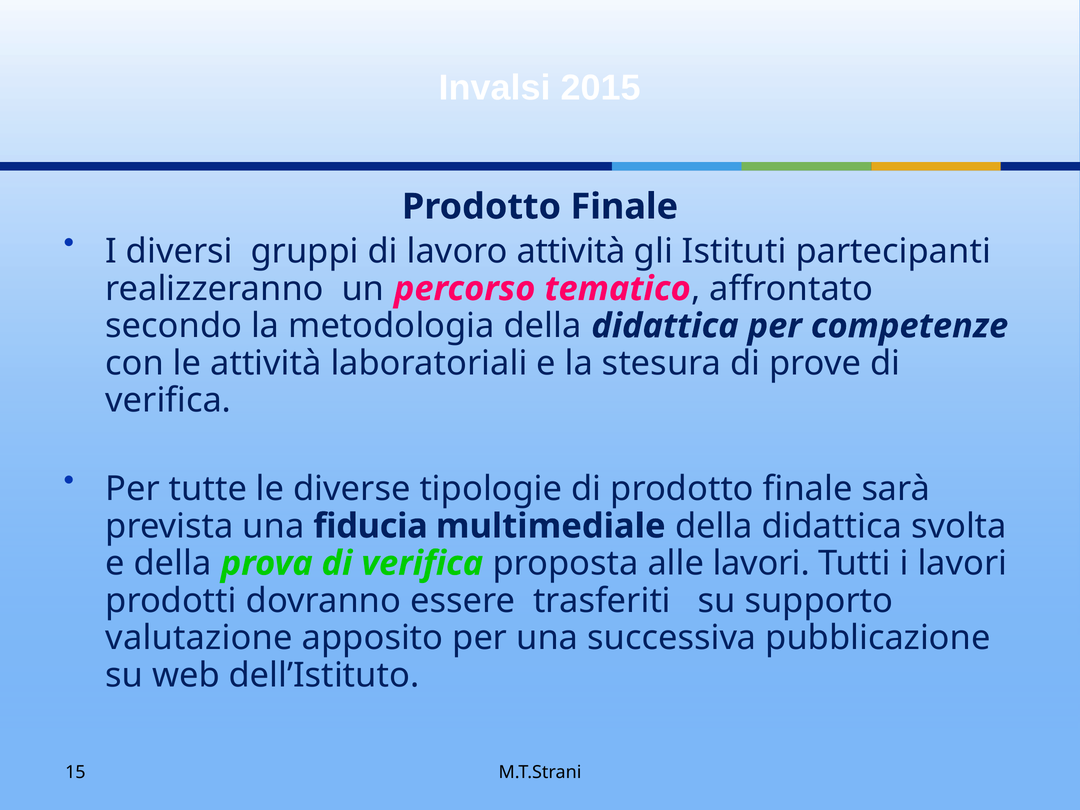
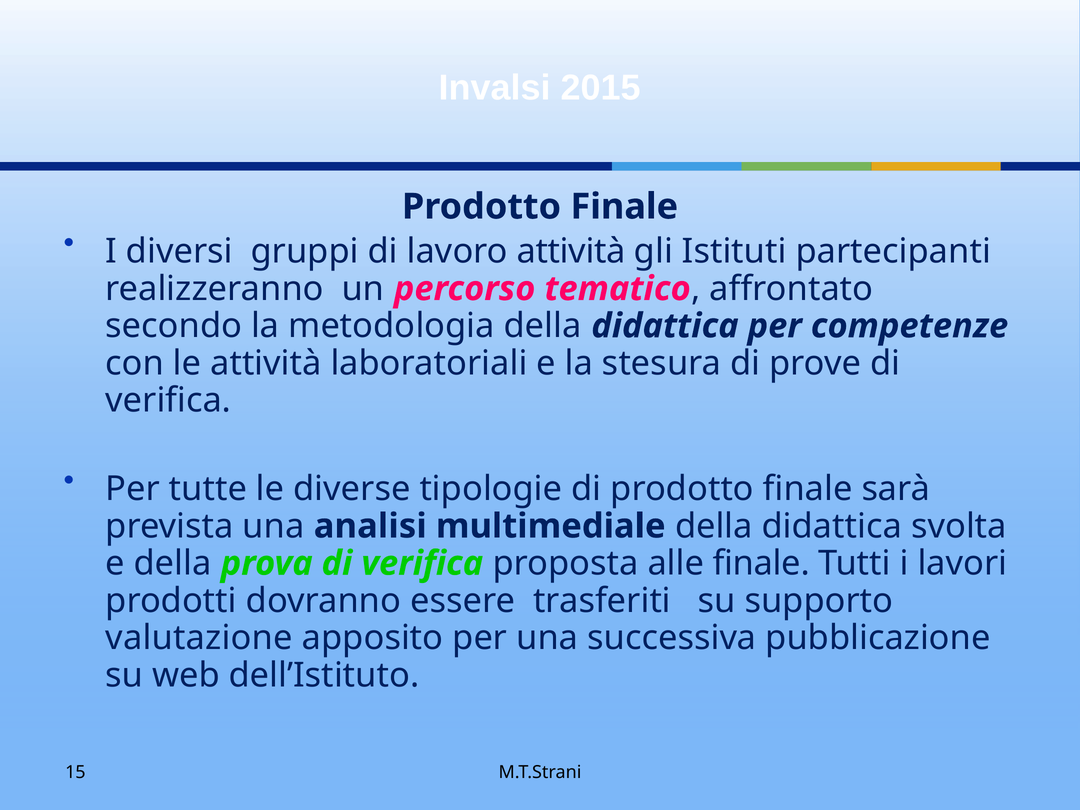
fiducia: fiducia -> analisi (370, 526)
alle lavori: lavori -> finale (761, 563)
